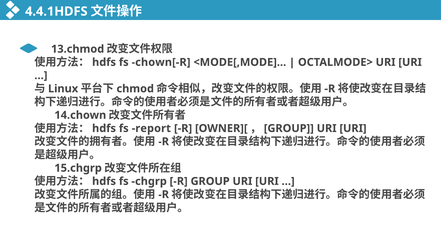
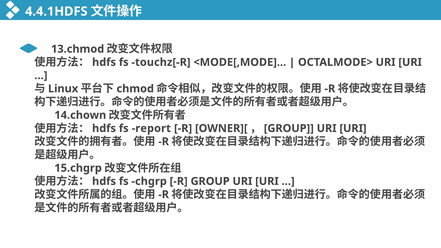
chown[-R: chown[-R -> touchz[-R (161, 62)
